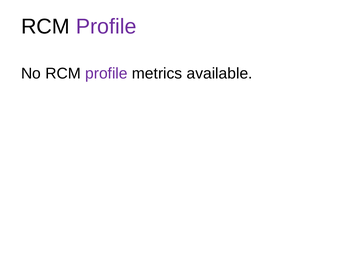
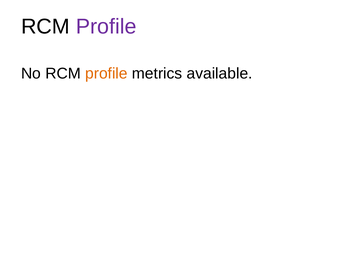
profile colour: purple -> orange (106, 74)
